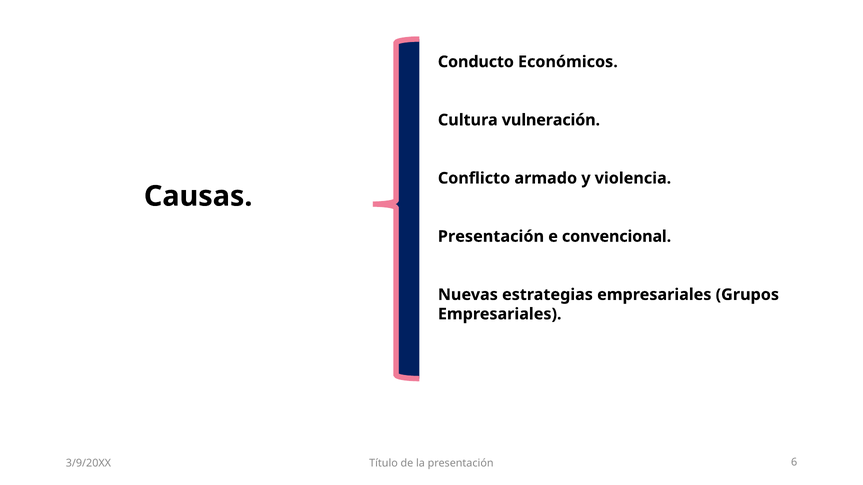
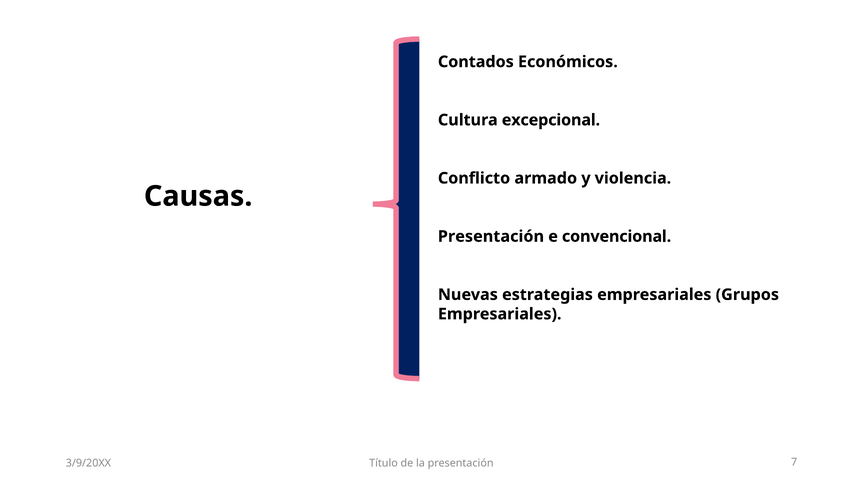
Conducto: Conducto -> Contados (476, 62)
vulneración: vulneración -> excepcional (551, 120)
6: 6 -> 7 (794, 463)
